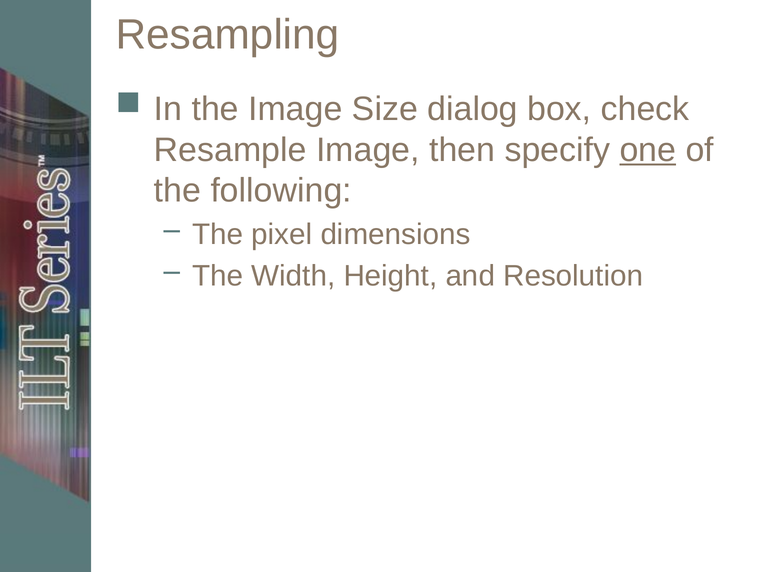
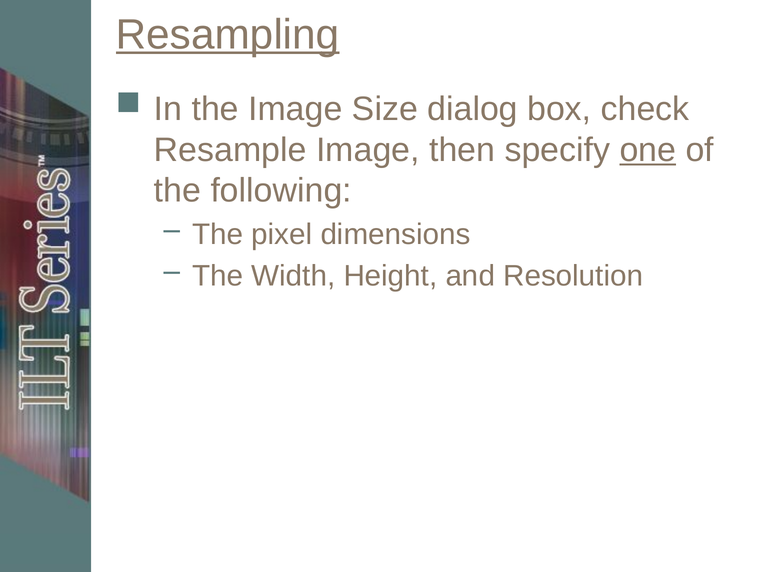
Resampling underline: none -> present (228, 35)
